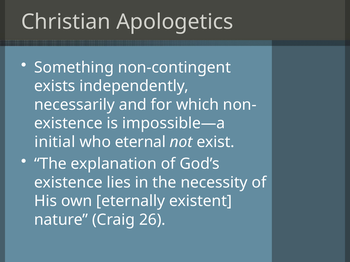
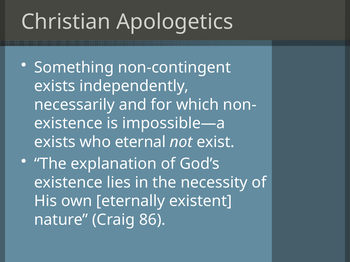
initial: initial -> exists (55, 142)
26: 26 -> 86 (152, 220)
